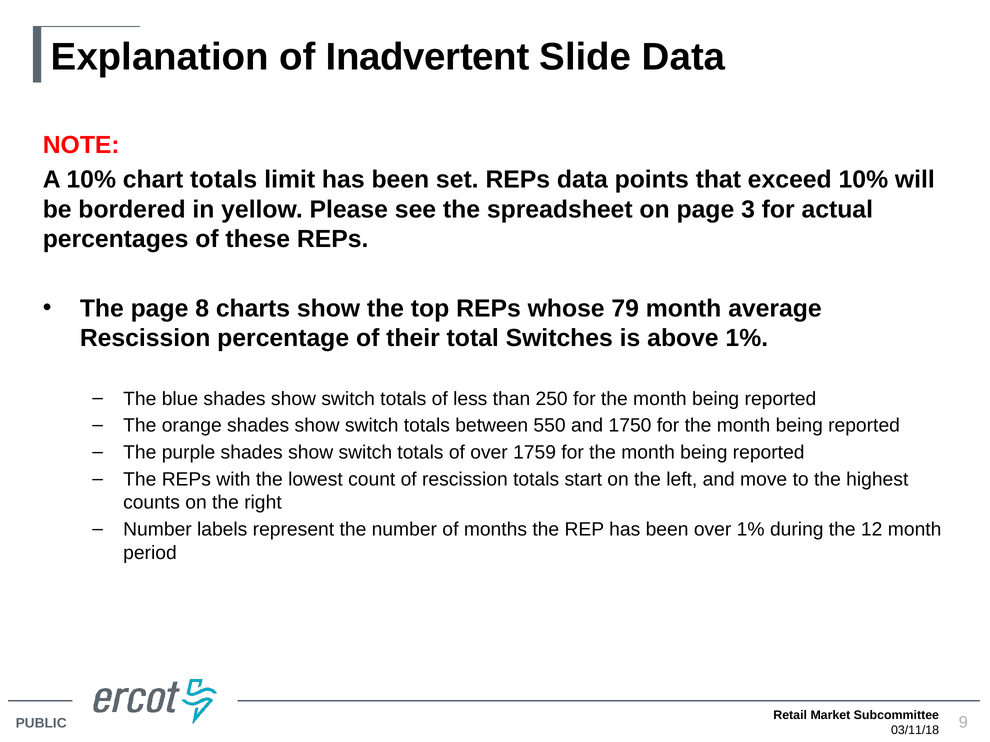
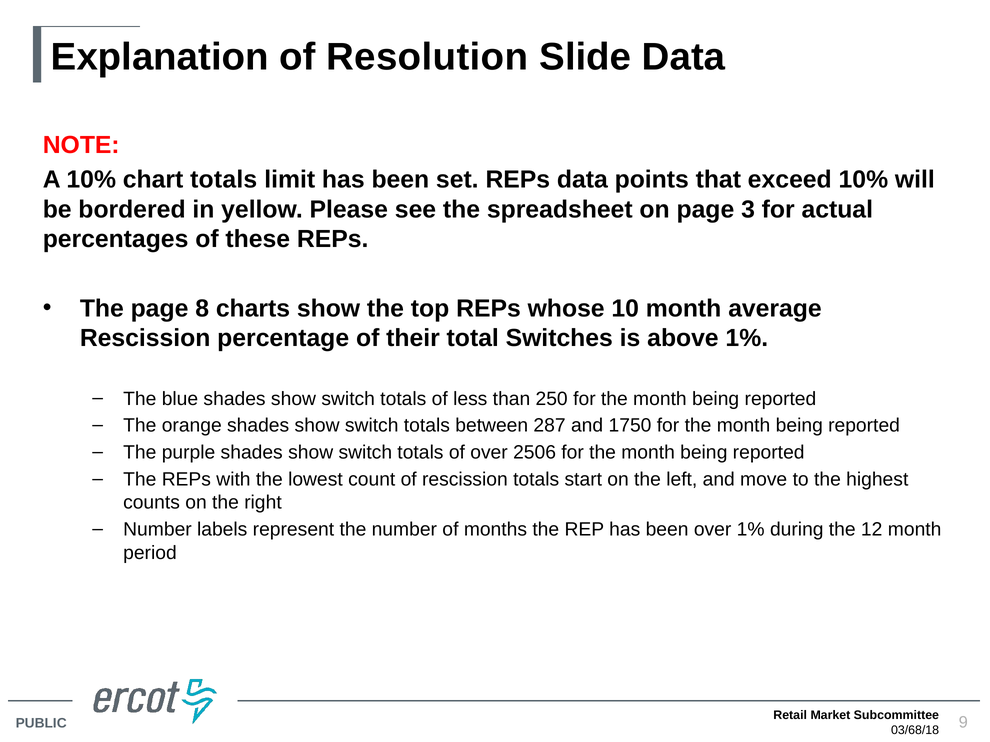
Inadvertent: Inadvertent -> Resolution (427, 57)
79: 79 -> 10 (625, 309)
550: 550 -> 287 (550, 426)
1759: 1759 -> 2506 (535, 453)
03/11/18: 03/11/18 -> 03/68/18 (915, 731)
